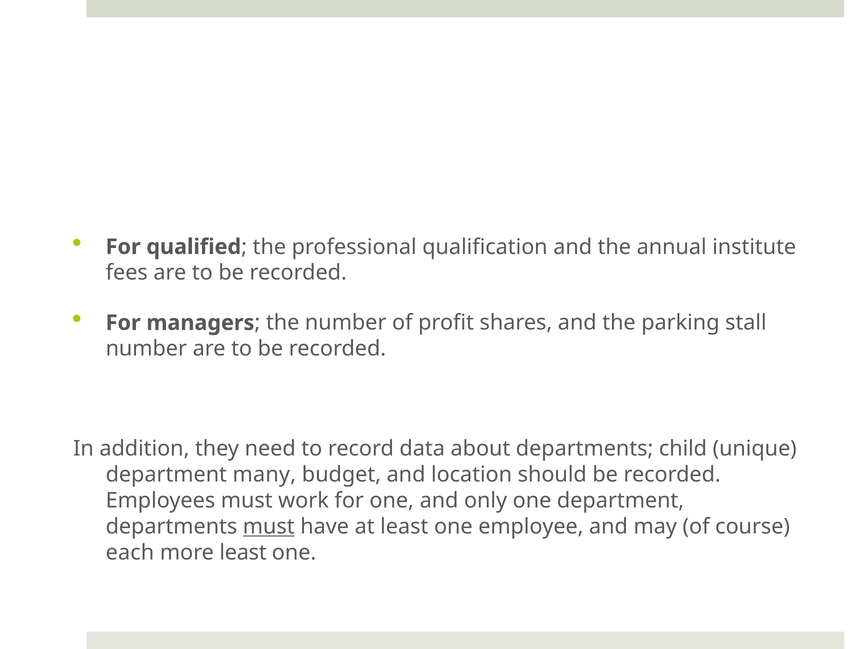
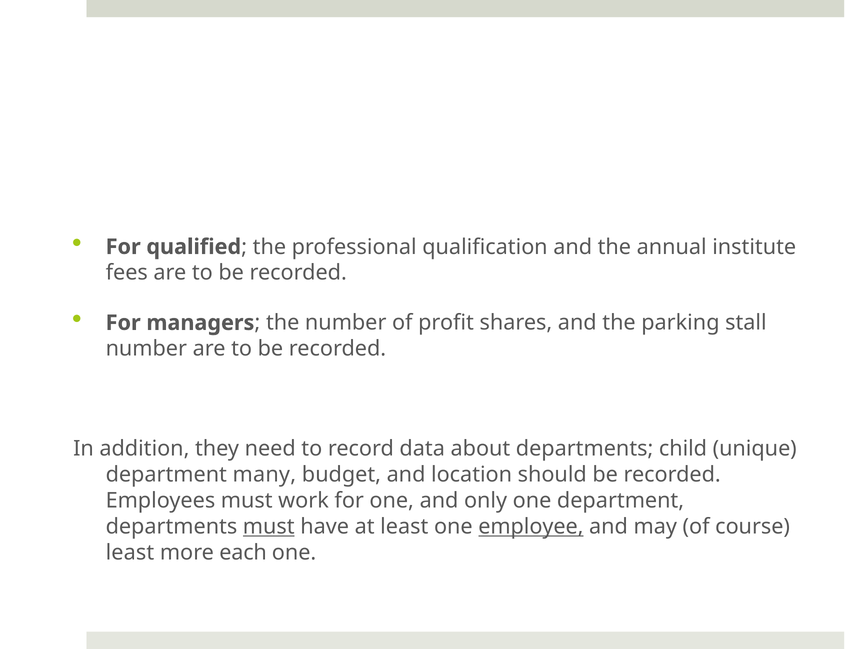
employee underline: none -> present (531, 527)
each: each -> least (130, 553)
more least: least -> each (243, 553)
